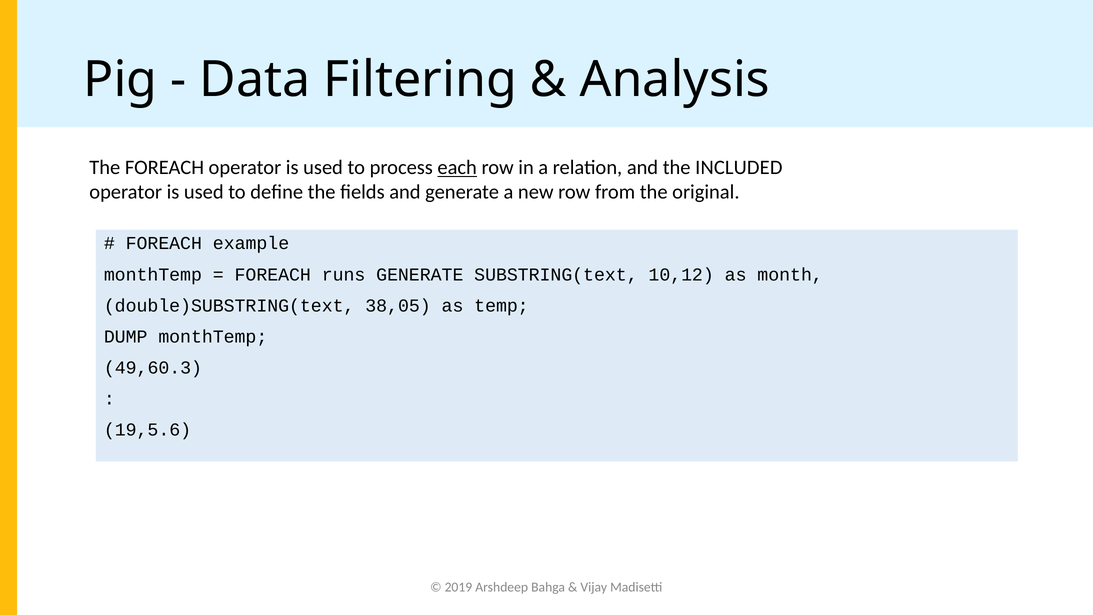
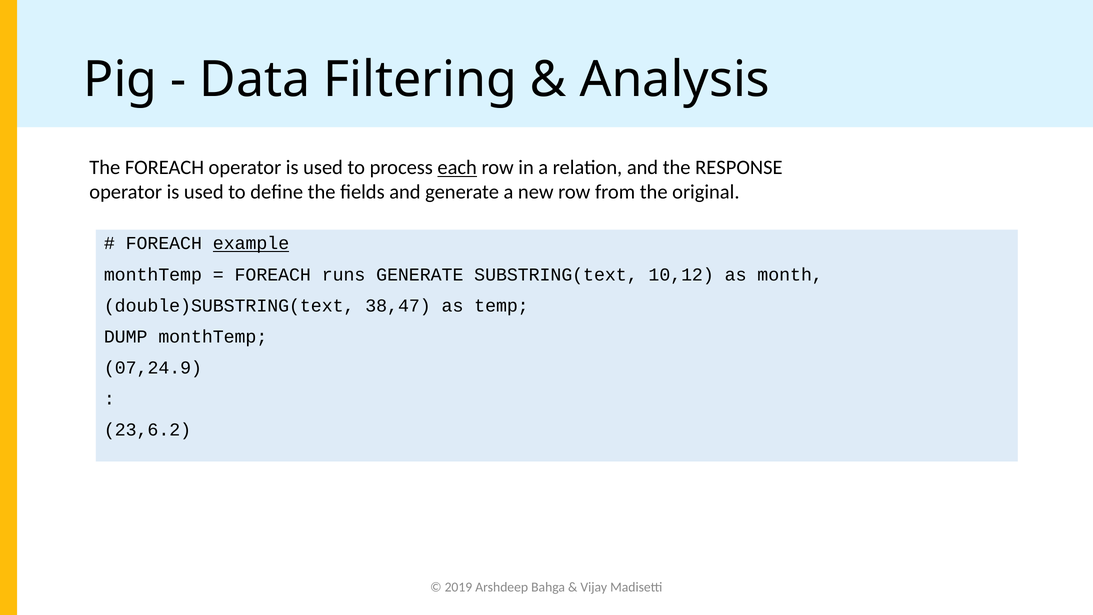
INCLUDED: INCLUDED -> RESPONSE (739, 168)
example underline: none -> present (251, 243)
38,05: 38,05 -> 38,47 (398, 305)
49,60.3: 49,60.3 -> 07,24.9 (153, 368)
19,5.6: 19,5.6 -> 23,6.2 (148, 430)
